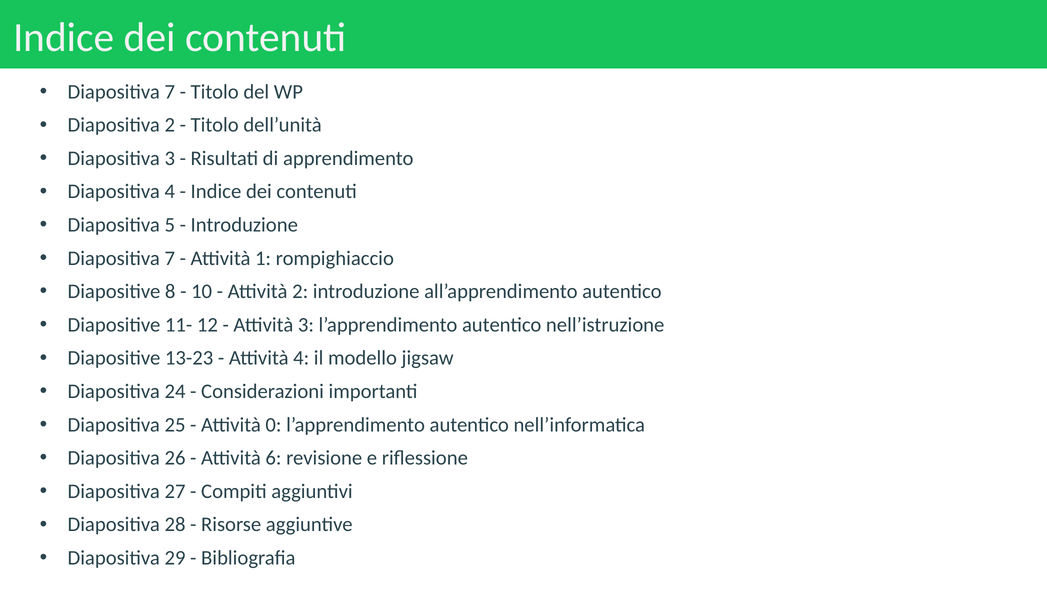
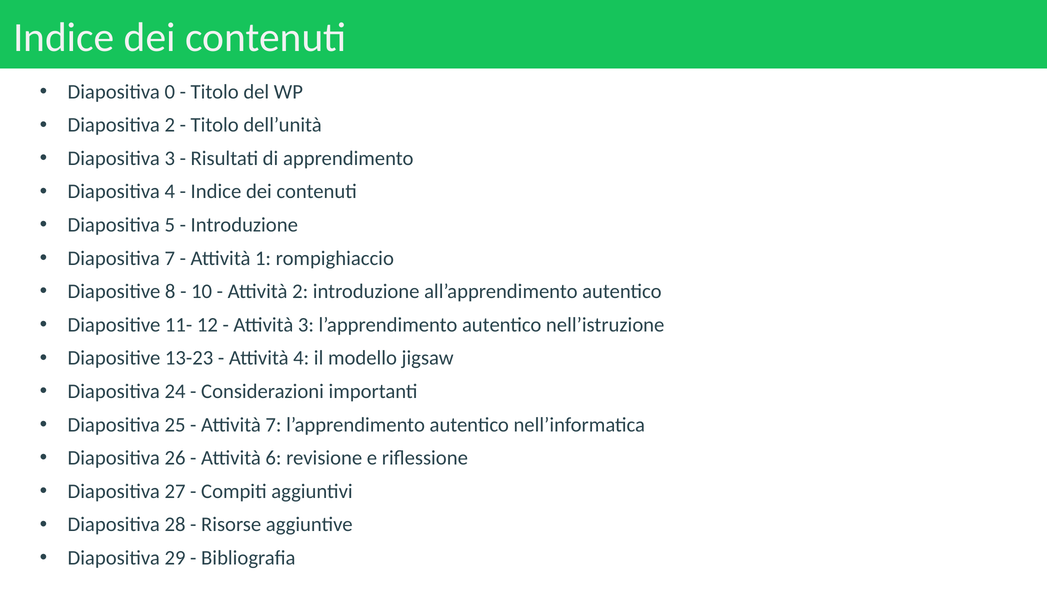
7: 7 -> 0 (170, 92)
Attività 0: 0 -> 7 (273, 425)
